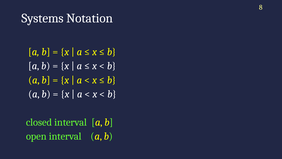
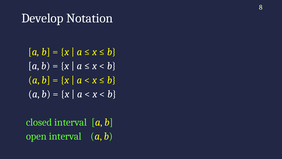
Systems: Systems -> Develop (42, 18)
